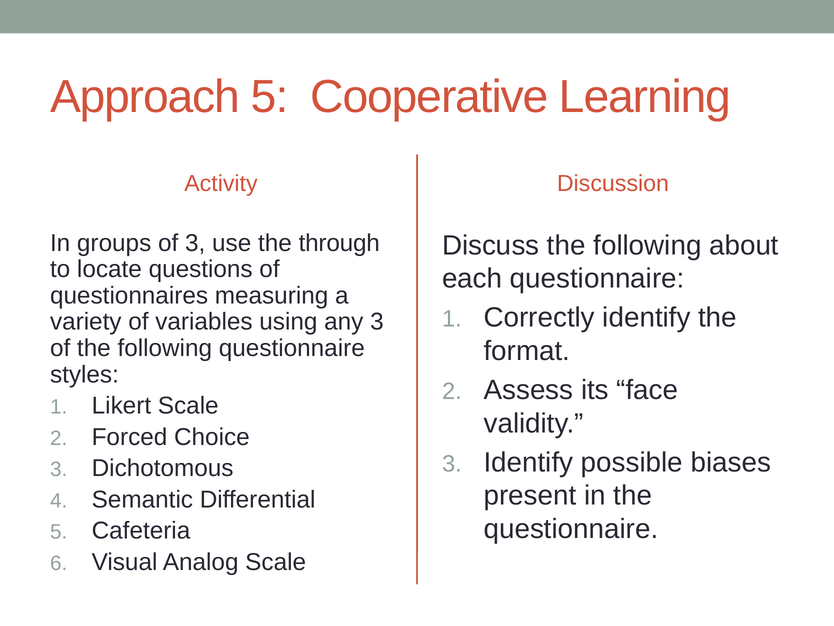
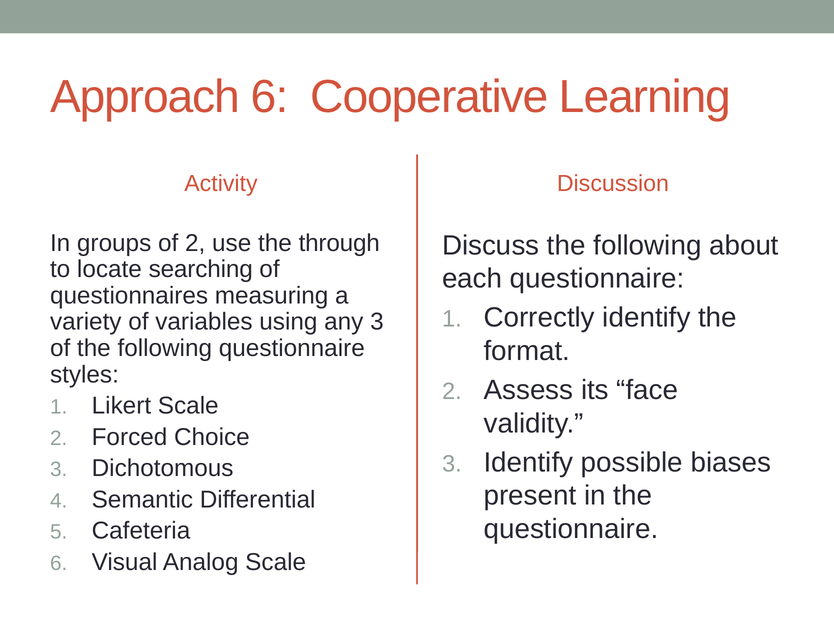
Approach 5: 5 -> 6 (270, 97)
of 3: 3 -> 2 (195, 243)
questions: questions -> searching (201, 269)
